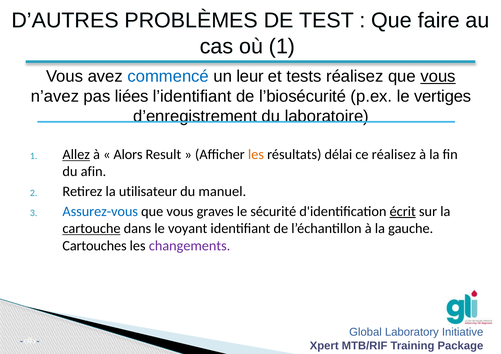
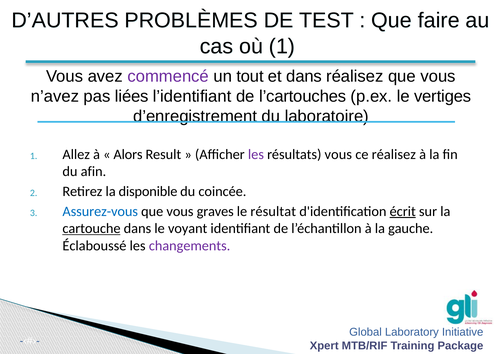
commencé colour: blue -> purple (168, 76)
leur: leur -> tout (250, 76)
et tests: tests -> dans (304, 76)
vous underline: present -> none (438, 76)
l’biosécurité: l’biosécurité -> l’cartouches (303, 96)
Allez underline: present -> none (76, 154)
les colour: orange -> purple (256, 154)
résultats délai: délai -> vous (338, 154)
utilisateur: utilisateur -> disponible (148, 191)
manuel: manuel -> coincée (222, 191)
sécurité: sécurité -> résultat (273, 211)
Cartouches: Cartouches -> Éclaboussé (94, 245)
